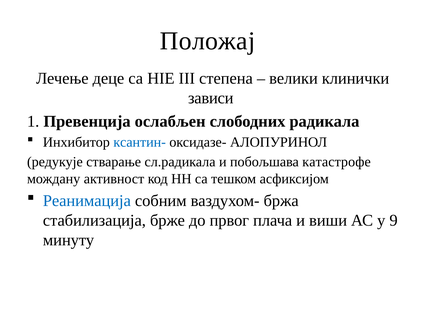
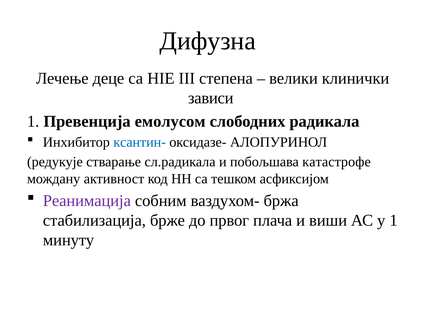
Положај: Положај -> Дифузна (208, 41)
ослабљен: ослабљен -> емолусом (170, 121)
Реанимација colour: blue -> purple (87, 200)
у 9: 9 -> 1 (394, 220)
